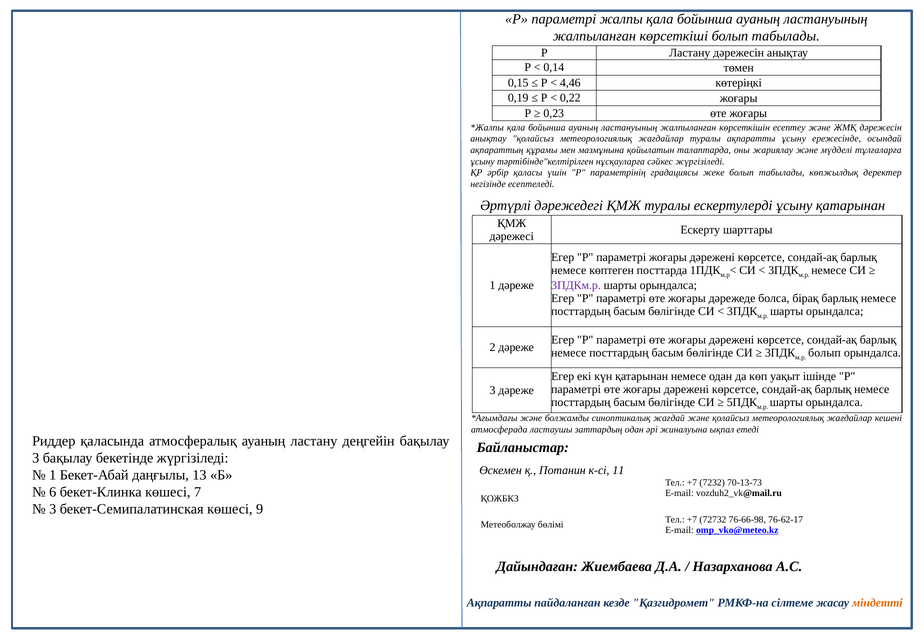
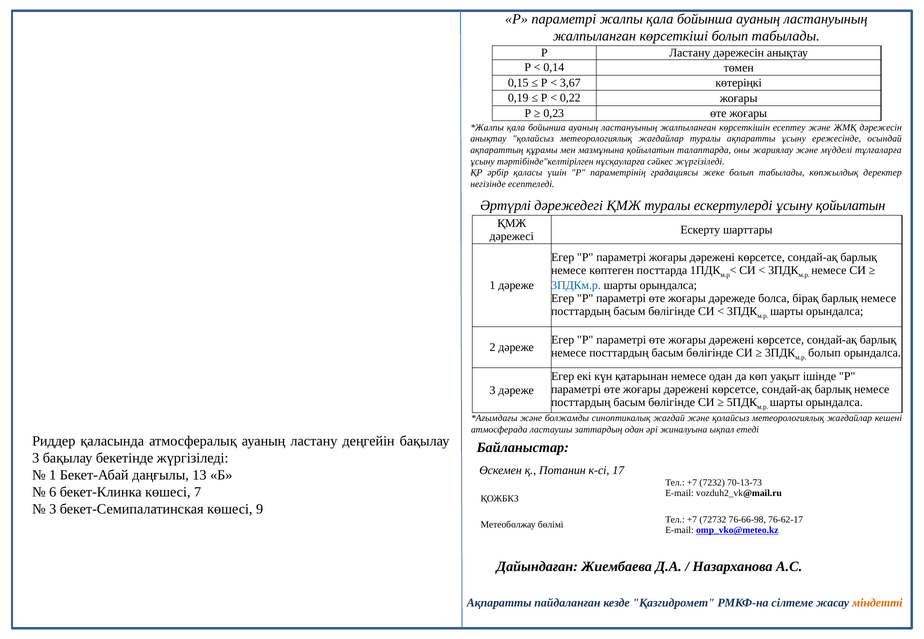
4,46: 4,46 -> 3,67 (570, 83)
ұсыну қатарынан: қатарынан -> қойылатын (851, 206)
3ПДКм.р colour: purple -> blue (576, 286)
11: 11 -> 17 (618, 471)
